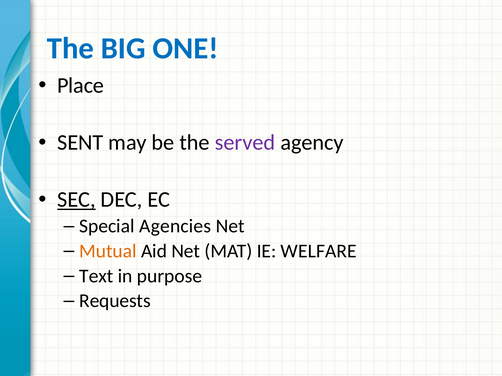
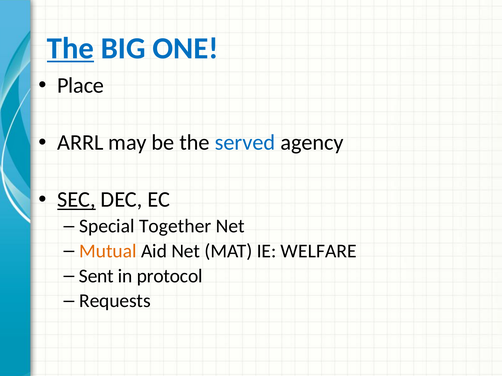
The underline: none -> present (70, 48)
SENT: SENT -> ARRL (80, 143)
served colour: purple -> blue (245, 143)
Agencies: Agencies -> Together (175, 226)
Text: Text -> Sent (96, 276)
purpose: purpose -> protocol (170, 276)
